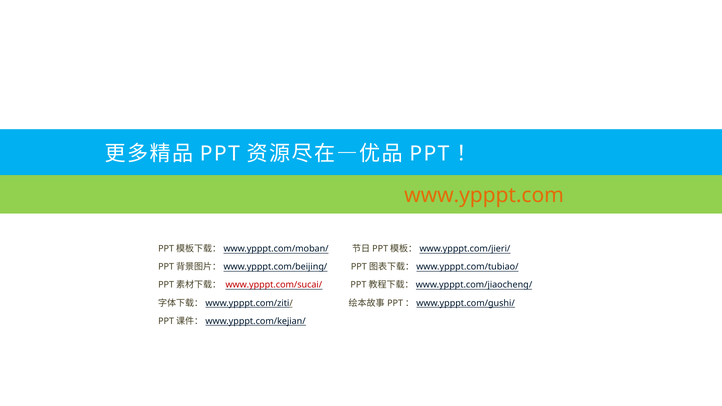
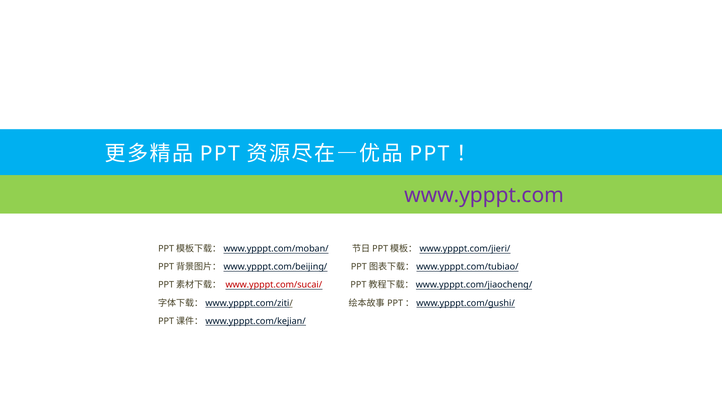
www.ypppt.com colour: orange -> purple (484, 196)
